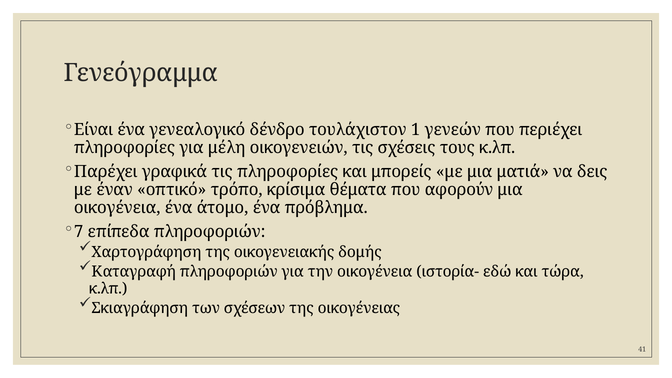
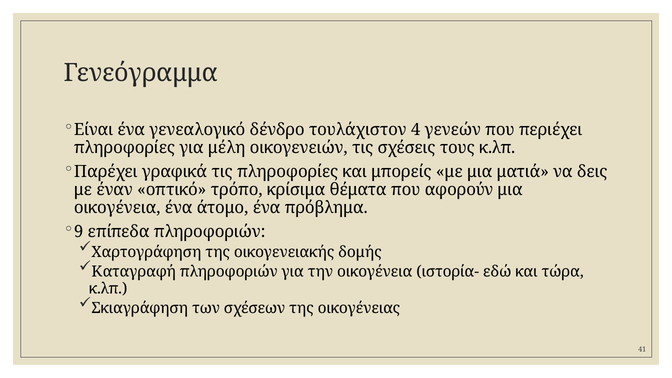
1: 1 -> 4 (416, 130)
7: 7 -> 9 (79, 232)
